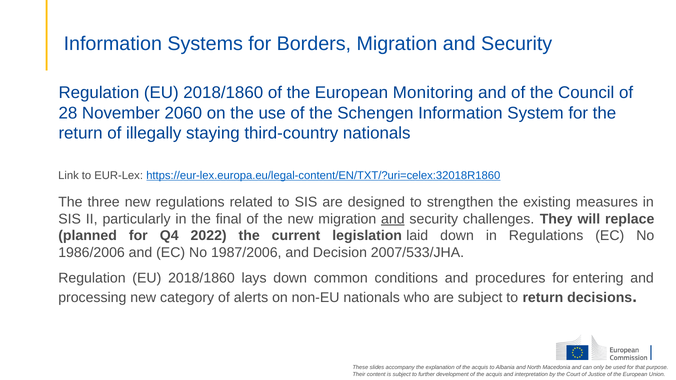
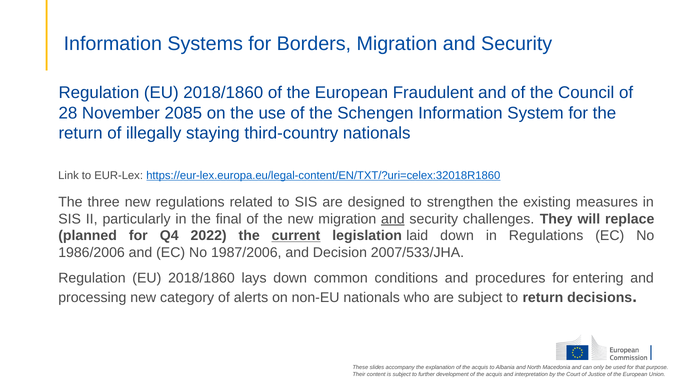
Monitoring: Monitoring -> Fraudulent (433, 93)
2060: 2060 -> 2085 (183, 113)
current underline: none -> present (296, 236)
